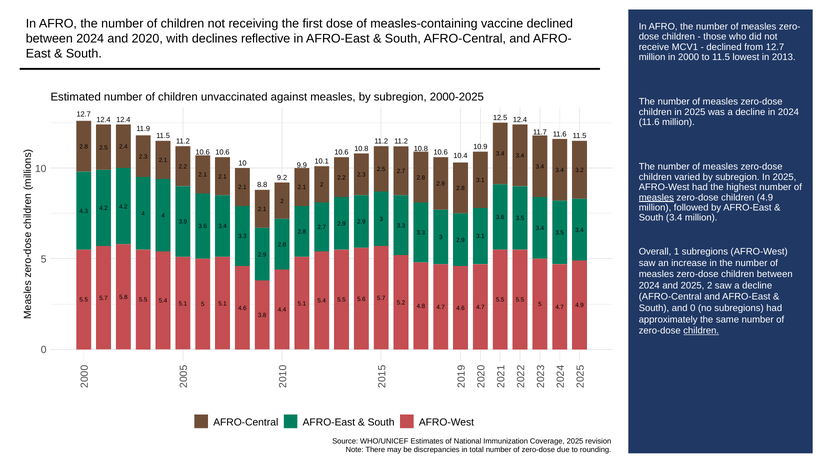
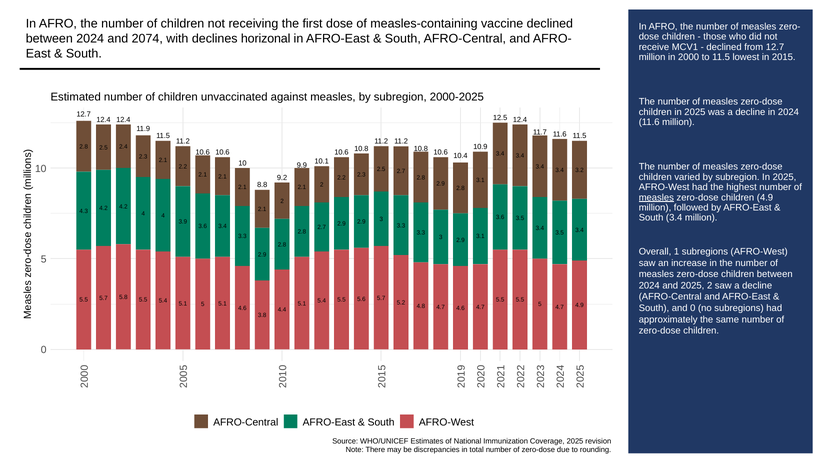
2020: 2020 -> 2074 (147, 39)
reflective: reflective -> horizonal (266, 39)
2013: 2013 -> 2015 (784, 57)
children underline: present -> none (701, 331)
